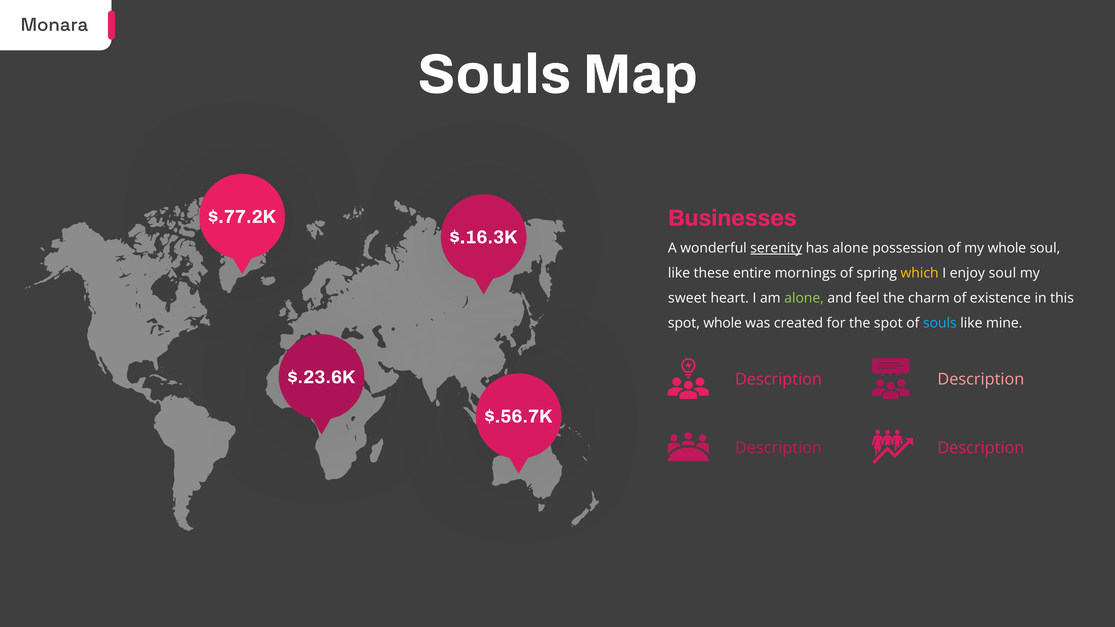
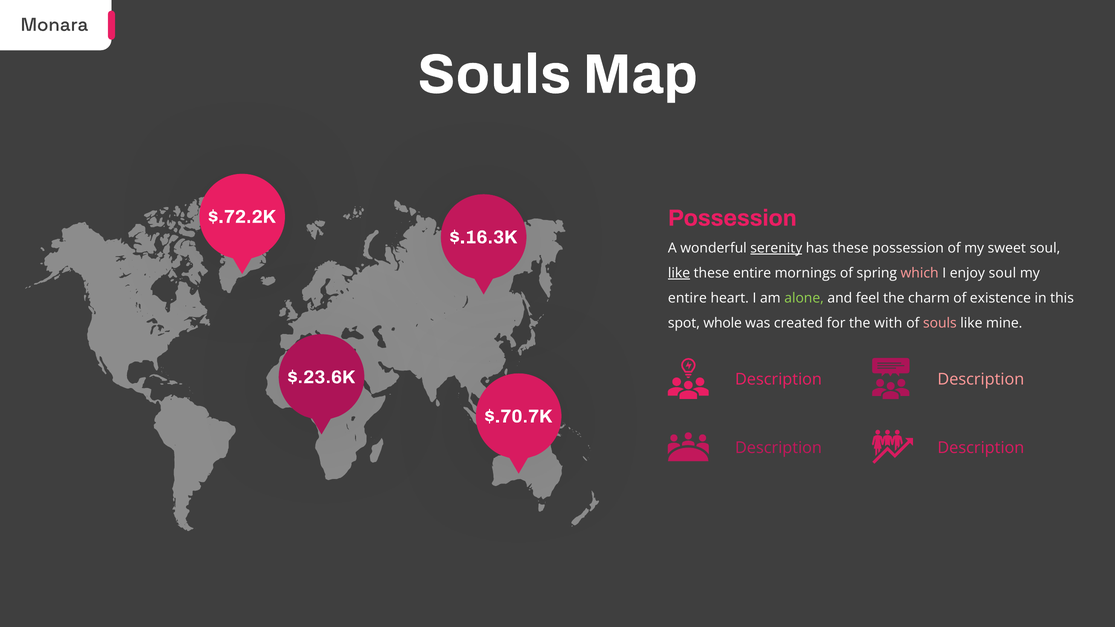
$.77.2K: $.77.2K -> $.72.2K (242, 217)
Businesses: Businesses -> Possession (732, 218)
has alone: alone -> these (851, 248)
my whole: whole -> sweet (1007, 248)
like underline: none -> present (679, 273)
which colour: yellow -> pink (920, 273)
sweet: sweet -> entire (687, 298)
the spot: spot -> with (888, 323)
souls colour: light blue -> pink (940, 323)
$.56.7K: $.56.7K -> $.70.7K (518, 416)
